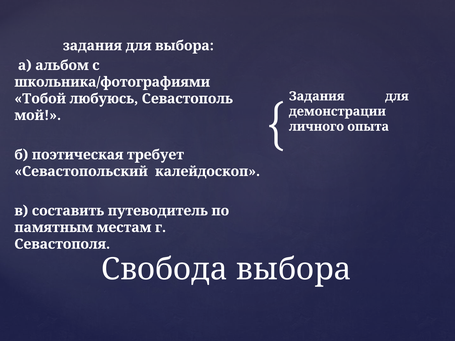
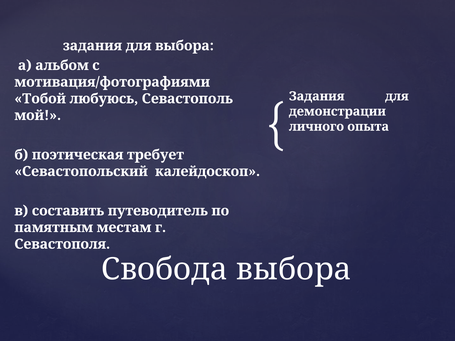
школьника/фотографиями: школьника/фотографиями -> мотивация/фотографиями (112, 82)
